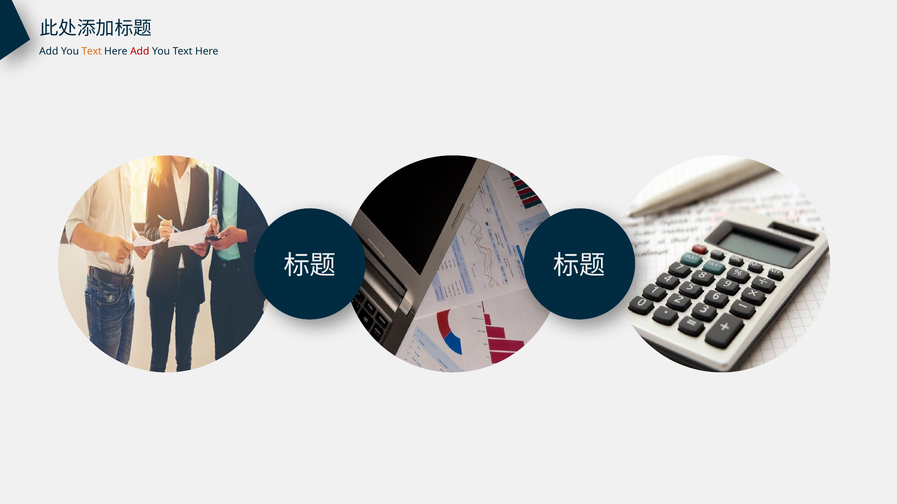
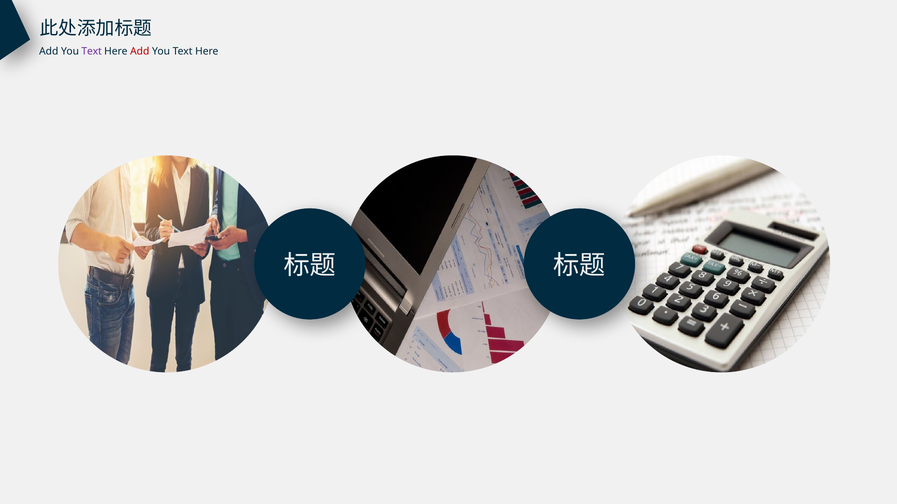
Text colour: orange -> purple (92, 51)
